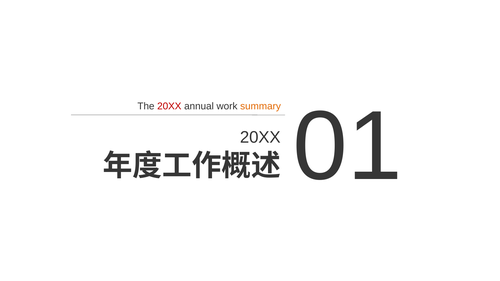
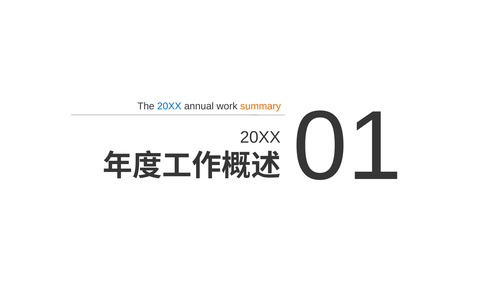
20XX colour: red -> blue (169, 106)
